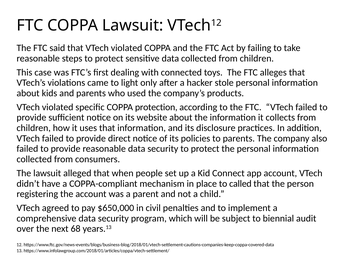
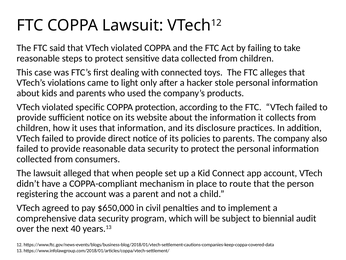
called: called -> route (240, 183)
68: 68 -> 40 (76, 228)
